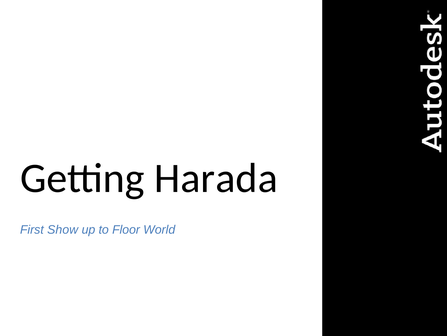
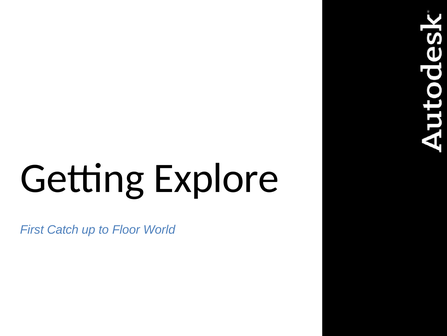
Harada: Harada -> Explore (216, 178)
Show: Show -> Catch (63, 229)
